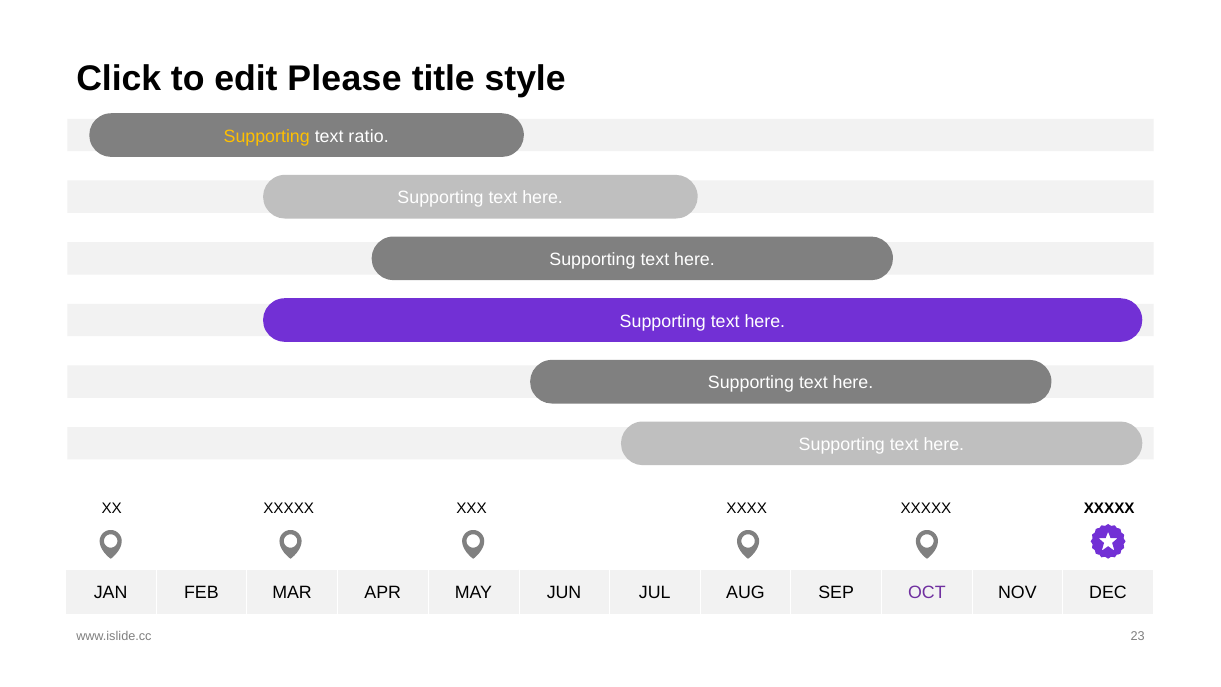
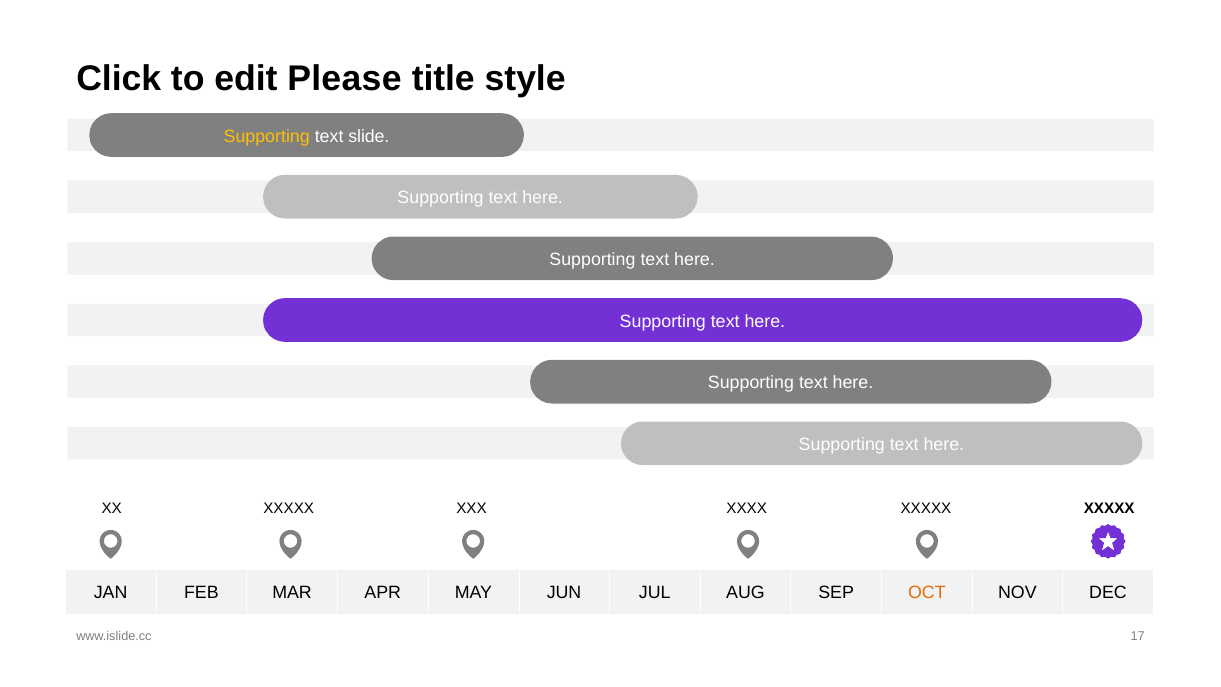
ratio: ratio -> slide (369, 136)
OCT colour: purple -> orange (927, 593)
23: 23 -> 17 (1138, 636)
